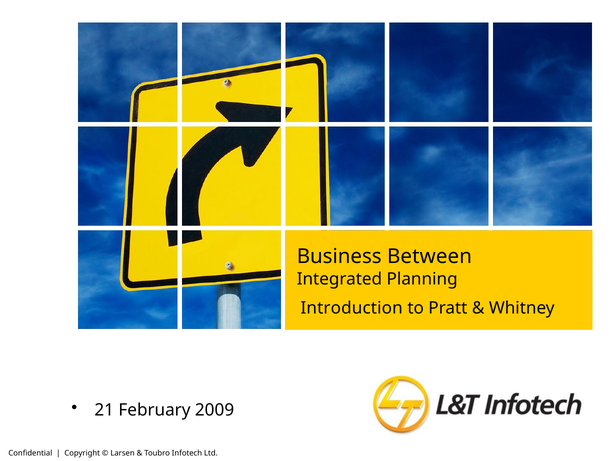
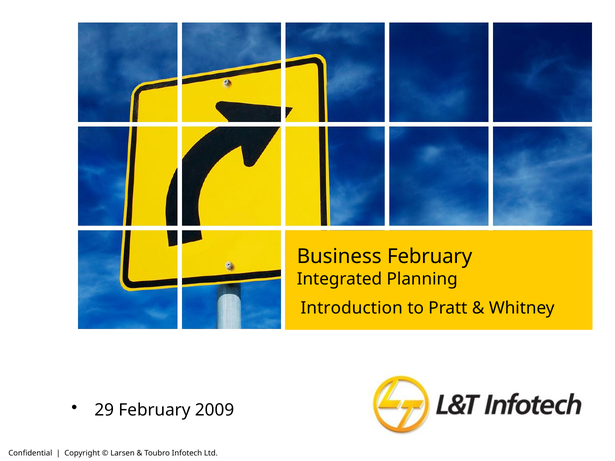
Business Between: Between -> February (430, 257)
21: 21 -> 29 (104, 410)
